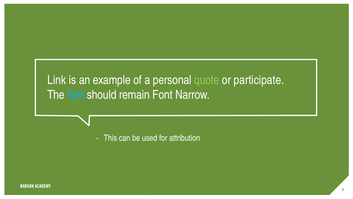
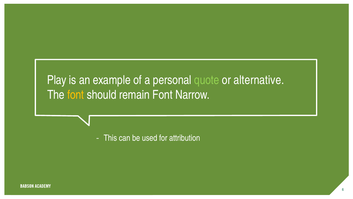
Link: Link -> Play (57, 80)
participate: participate -> alternative (259, 80)
font colour: light blue -> yellow (76, 95)
